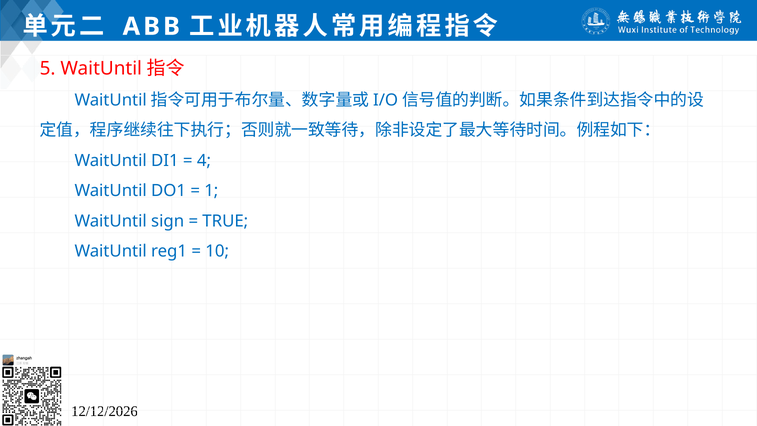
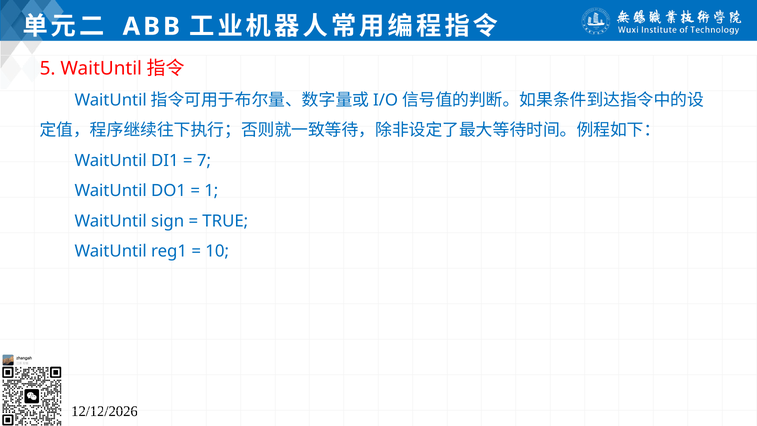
4: 4 -> 7 (204, 161)
